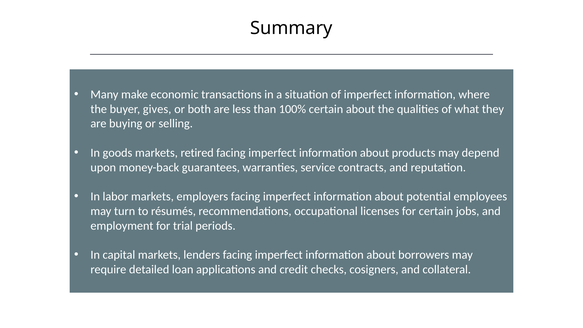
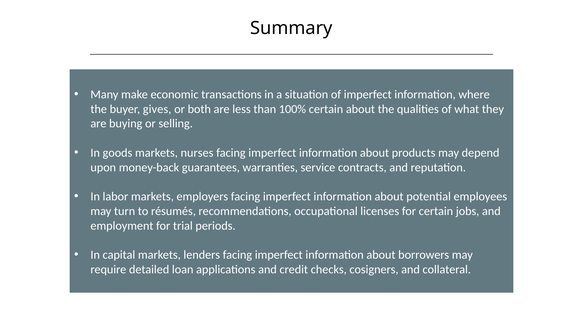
retired: retired -> nurses (197, 153)
